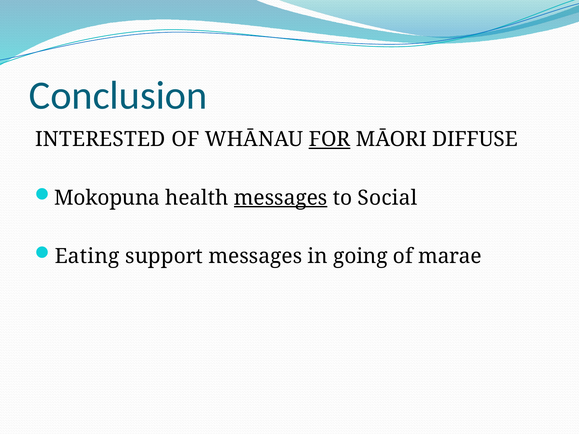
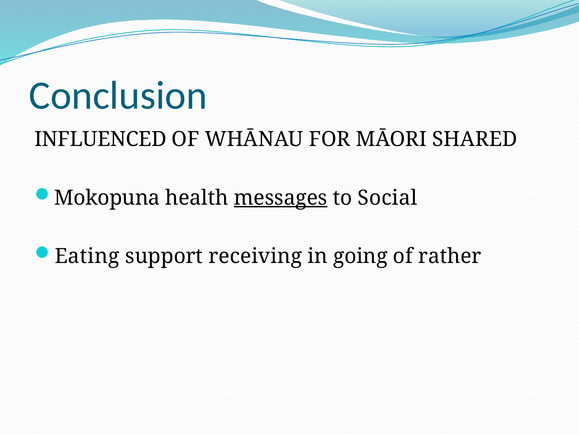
INTERESTED: INTERESTED -> INFLUENCED (100, 139)
FOR underline: present -> none (330, 139)
DIFFUSE: DIFFUSE -> SHARED (475, 139)
support messages: messages -> receiving (255, 256)
marae: marae -> rather (450, 256)
